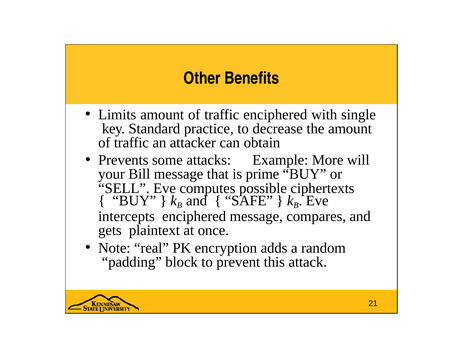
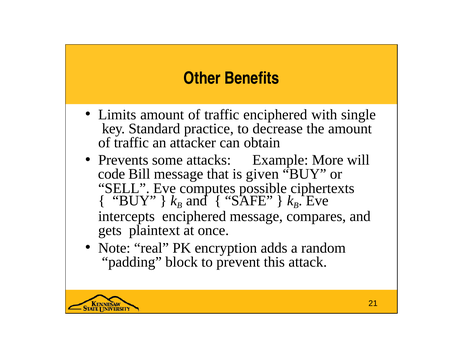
your: your -> code (112, 174)
prime: prime -> given (262, 174)
